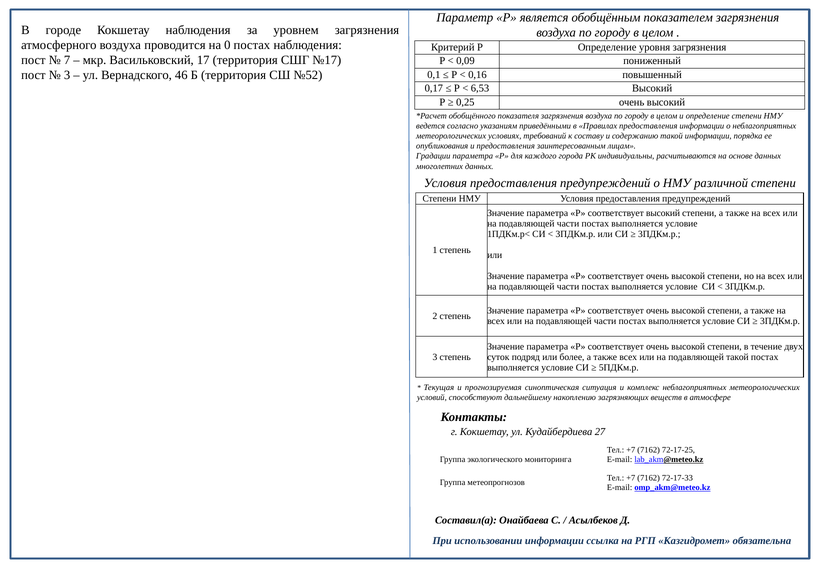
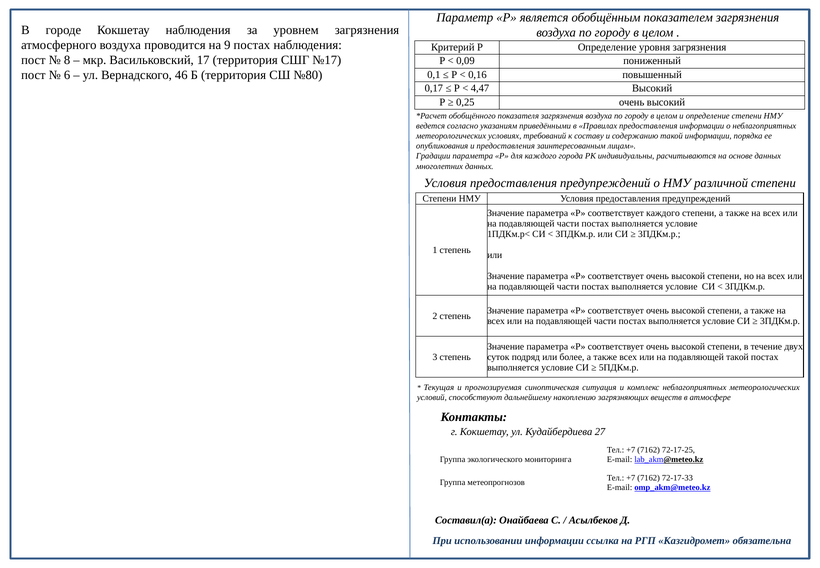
0: 0 -> 9 (227, 45)
7: 7 -> 8 (67, 60)
3: 3 -> 6 (67, 75)
№52: №52 -> №80 (308, 75)
6,53: 6,53 -> 4,47 (480, 88)
соответствует высокий: высокий -> каждого (663, 213)
